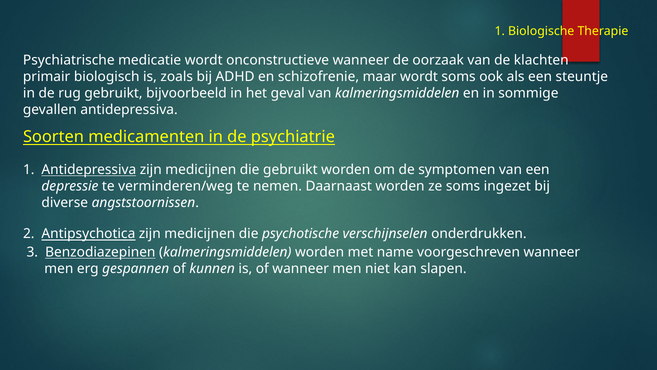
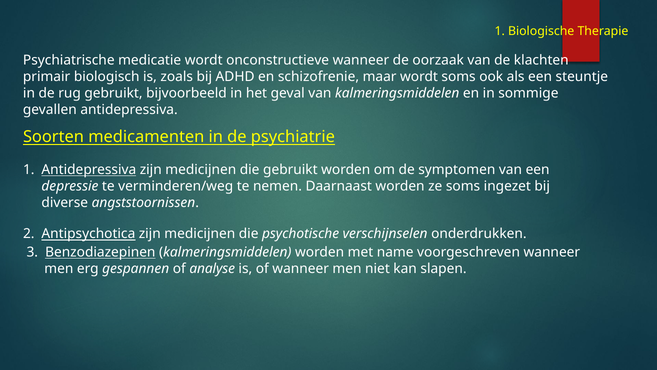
kunnen: kunnen -> analyse (212, 268)
